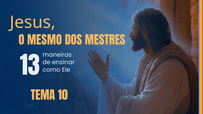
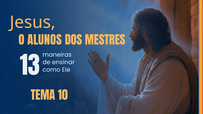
MESMO: MESMO -> ALUNOS (45, 41)
